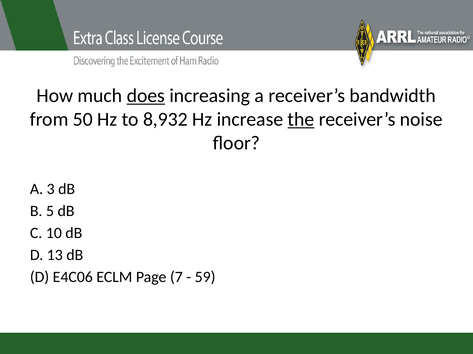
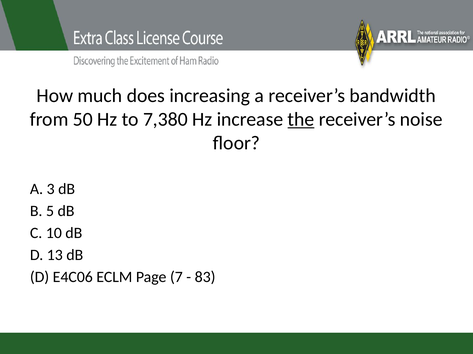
does underline: present -> none (146, 96)
8,932: 8,932 -> 7,380 (165, 120)
59: 59 -> 83 (205, 278)
